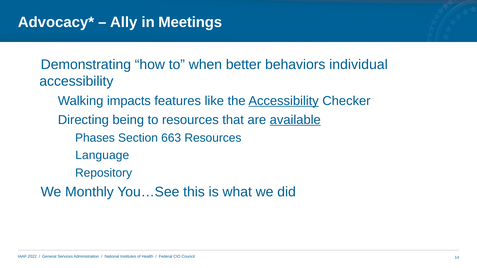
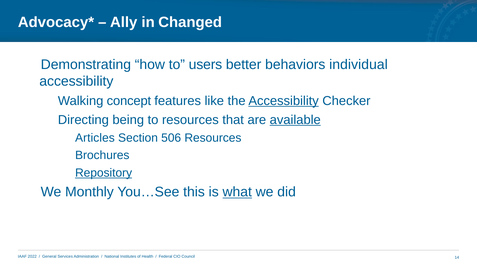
Meetings: Meetings -> Changed (190, 22)
when: when -> users (205, 65)
impacts: impacts -> concept (129, 101)
Phases: Phases -> Articles (95, 138)
663: 663 -> 506 (171, 138)
Language: Language -> Brochures (102, 156)
Repository underline: none -> present (104, 173)
what underline: none -> present (237, 192)
